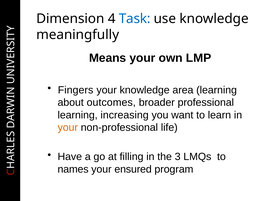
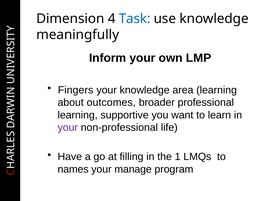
Means: Means -> Inform (108, 58)
increasing: increasing -> supportive (125, 115)
your colour: orange -> purple (68, 128)
3: 3 -> 1 (178, 157)
ensured: ensured -> manage (133, 170)
